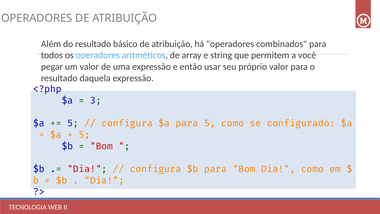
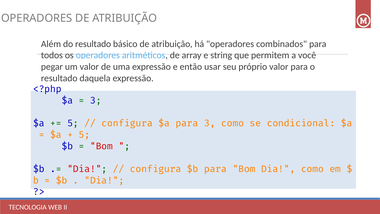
para 5: 5 -> 3 (210, 123)
configurado: configurado -> condicional (301, 123)
